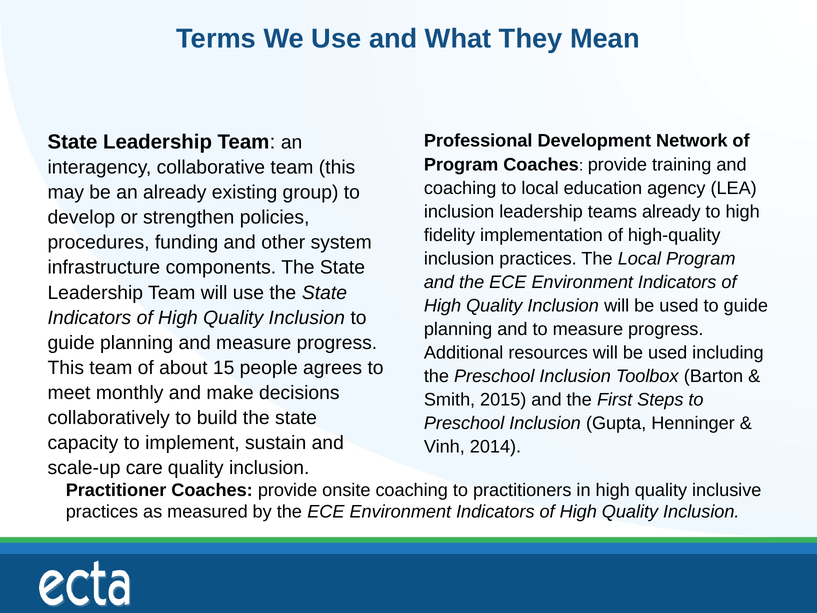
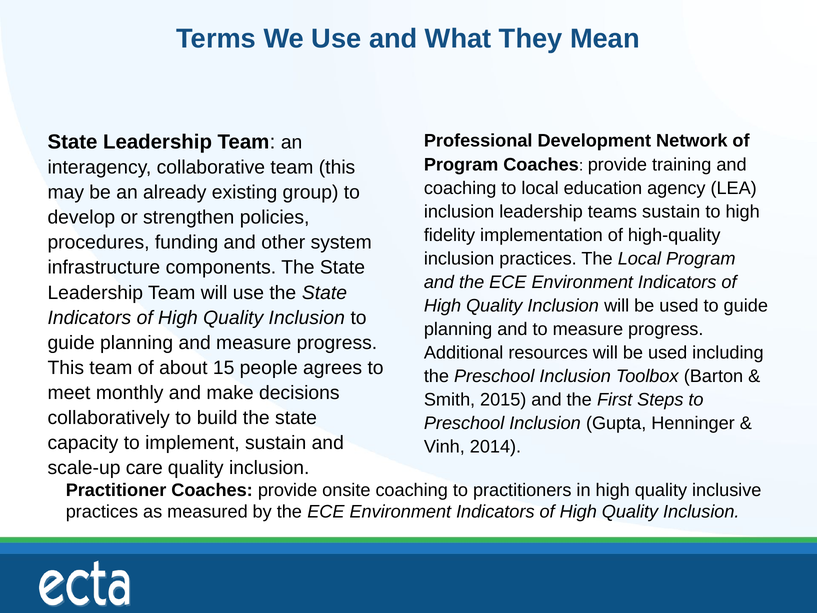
teams already: already -> sustain (671, 211)
